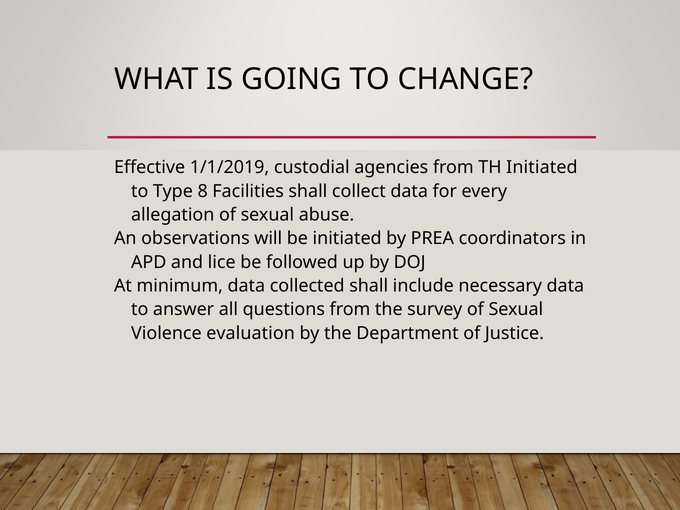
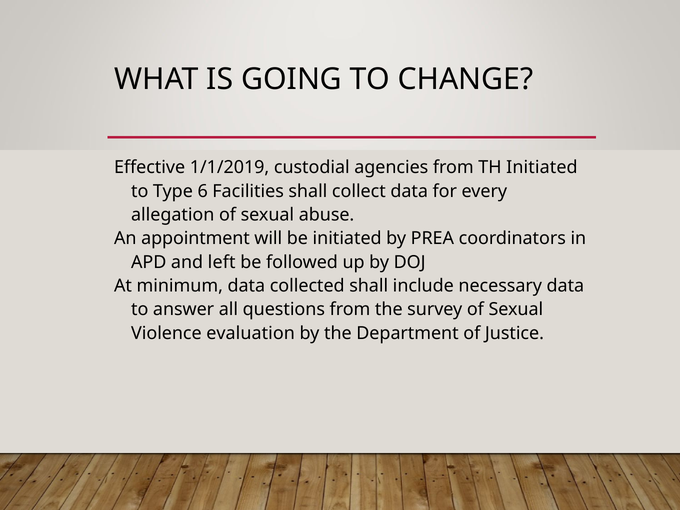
8: 8 -> 6 (203, 191)
observations: observations -> appointment (195, 238)
lice: lice -> left (222, 262)
